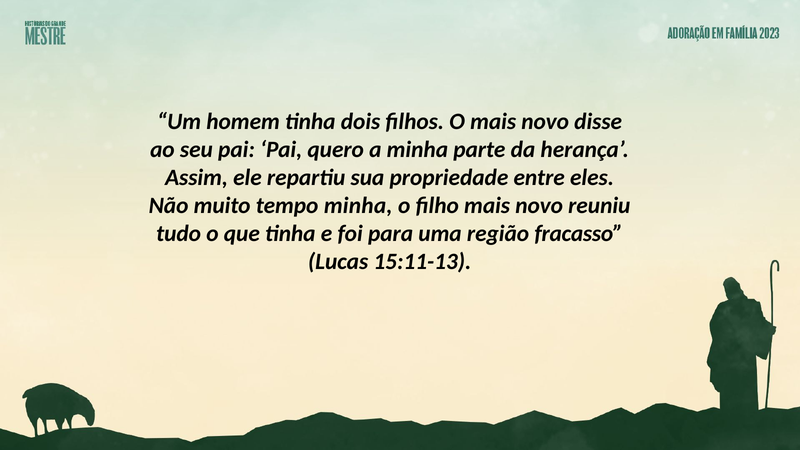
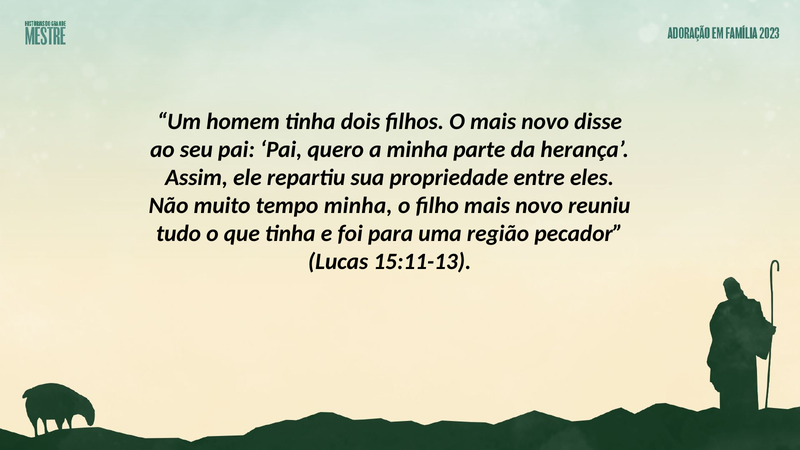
fracasso: fracasso -> pecador (579, 233)
